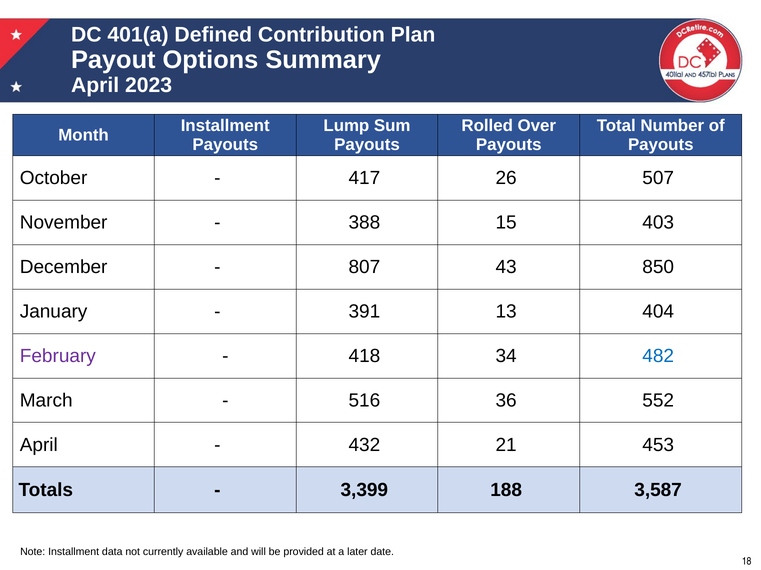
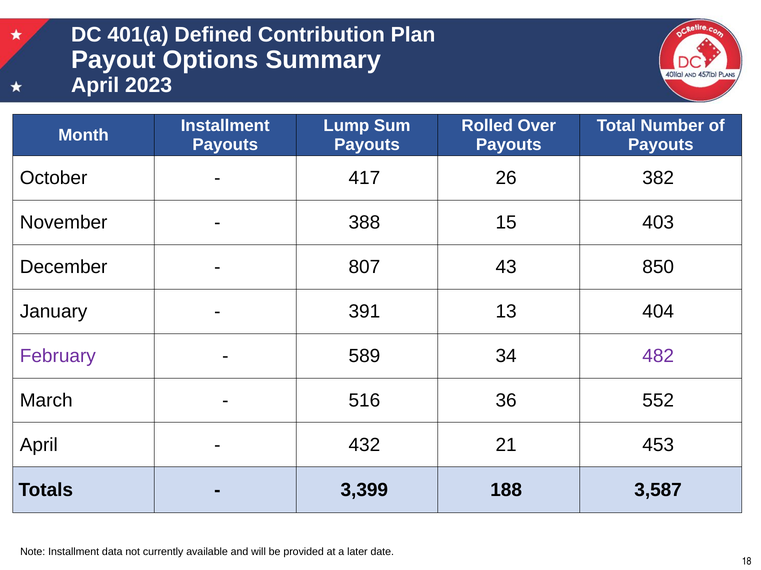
507: 507 -> 382 (658, 178)
418: 418 -> 589 (364, 357)
482 colour: blue -> purple (658, 357)
